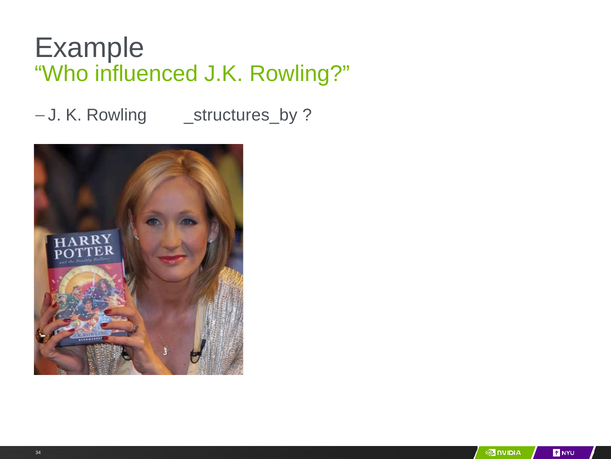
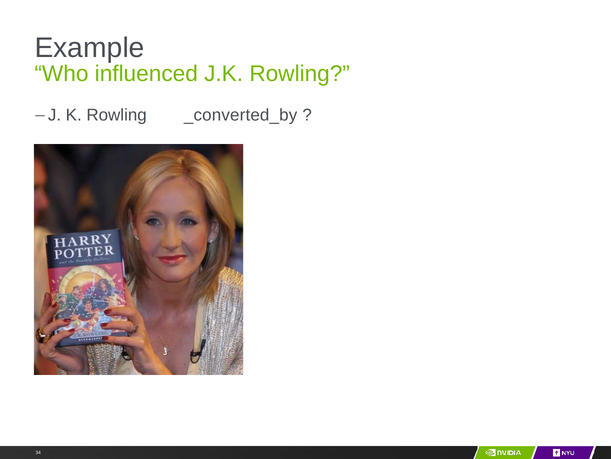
_structures_by: _structures_by -> _converted_by (241, 115)
